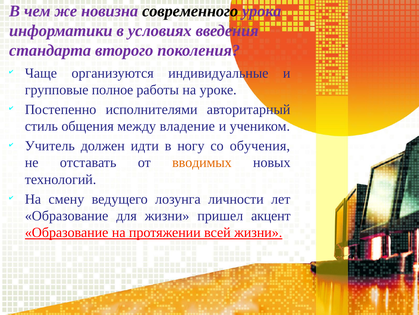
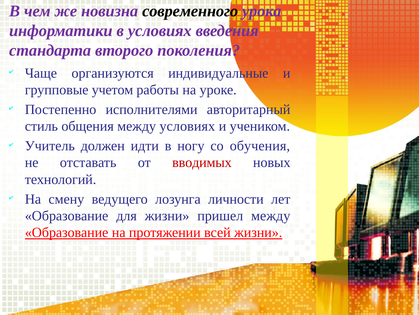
полное: полное -> учетом (113, 90)
между владение: владение -> условиях (187, 126)
вводимых colour: orange -> red (202, 162)
пришел акцент: акцент -> между (271, 215)
